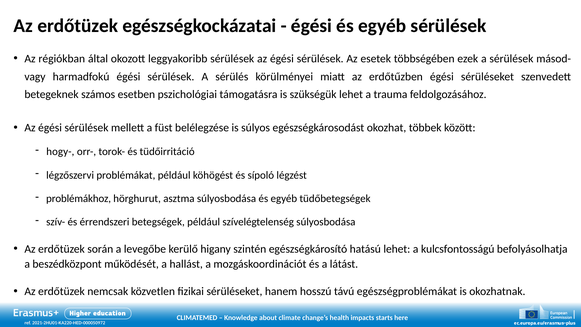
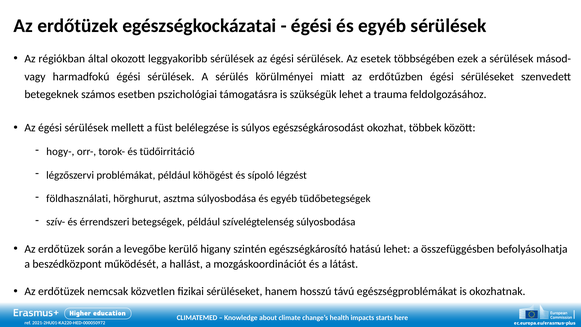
problémákhoz: problémákhoz -> földhasználati (79, 198)
kulcsfontosságú: kulcsfontosságú -> összefüggésben (458, 249)
